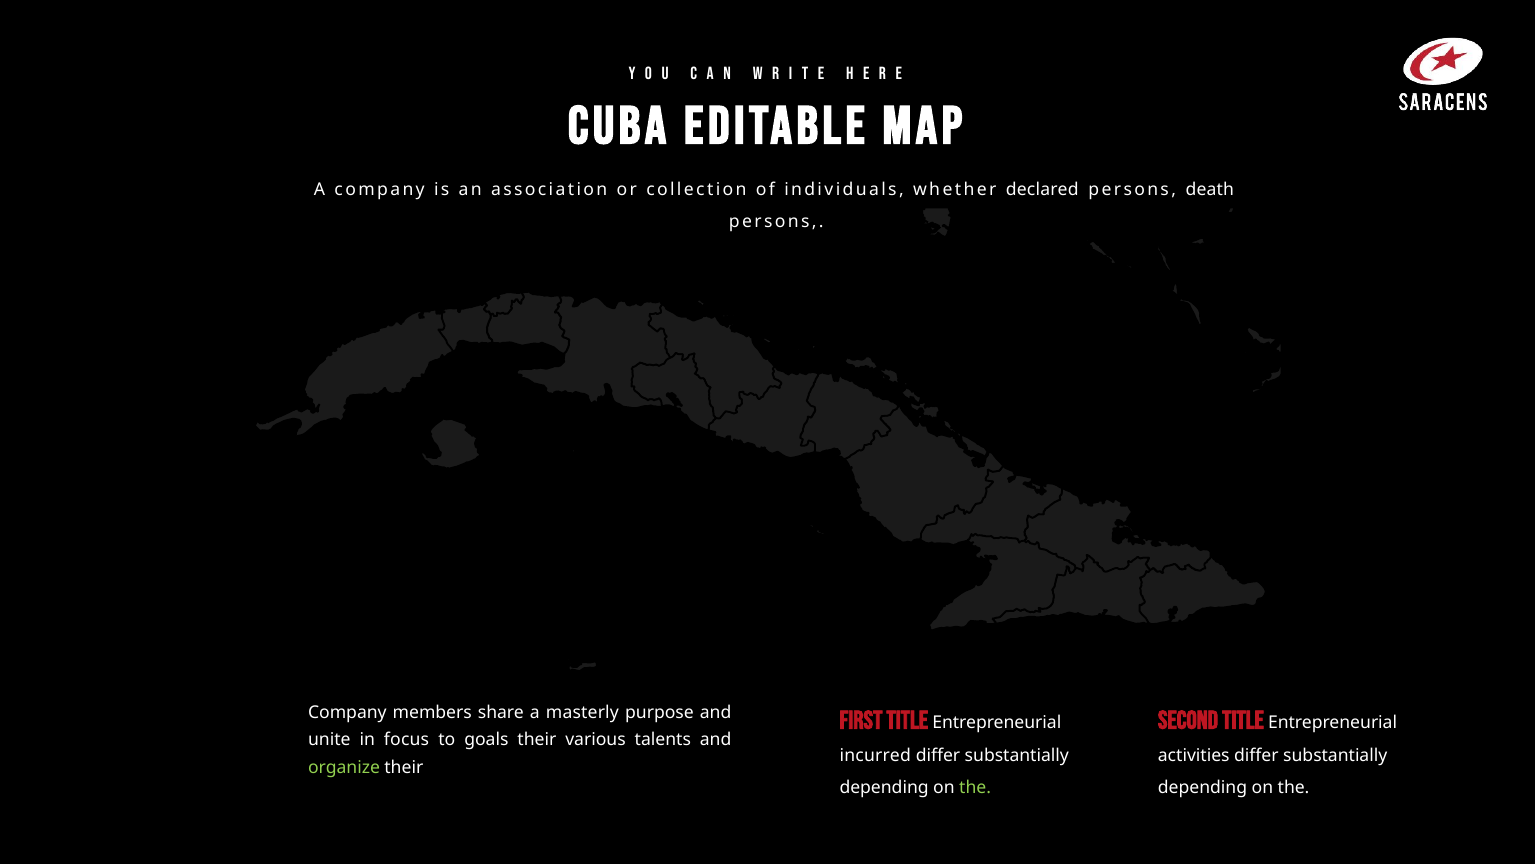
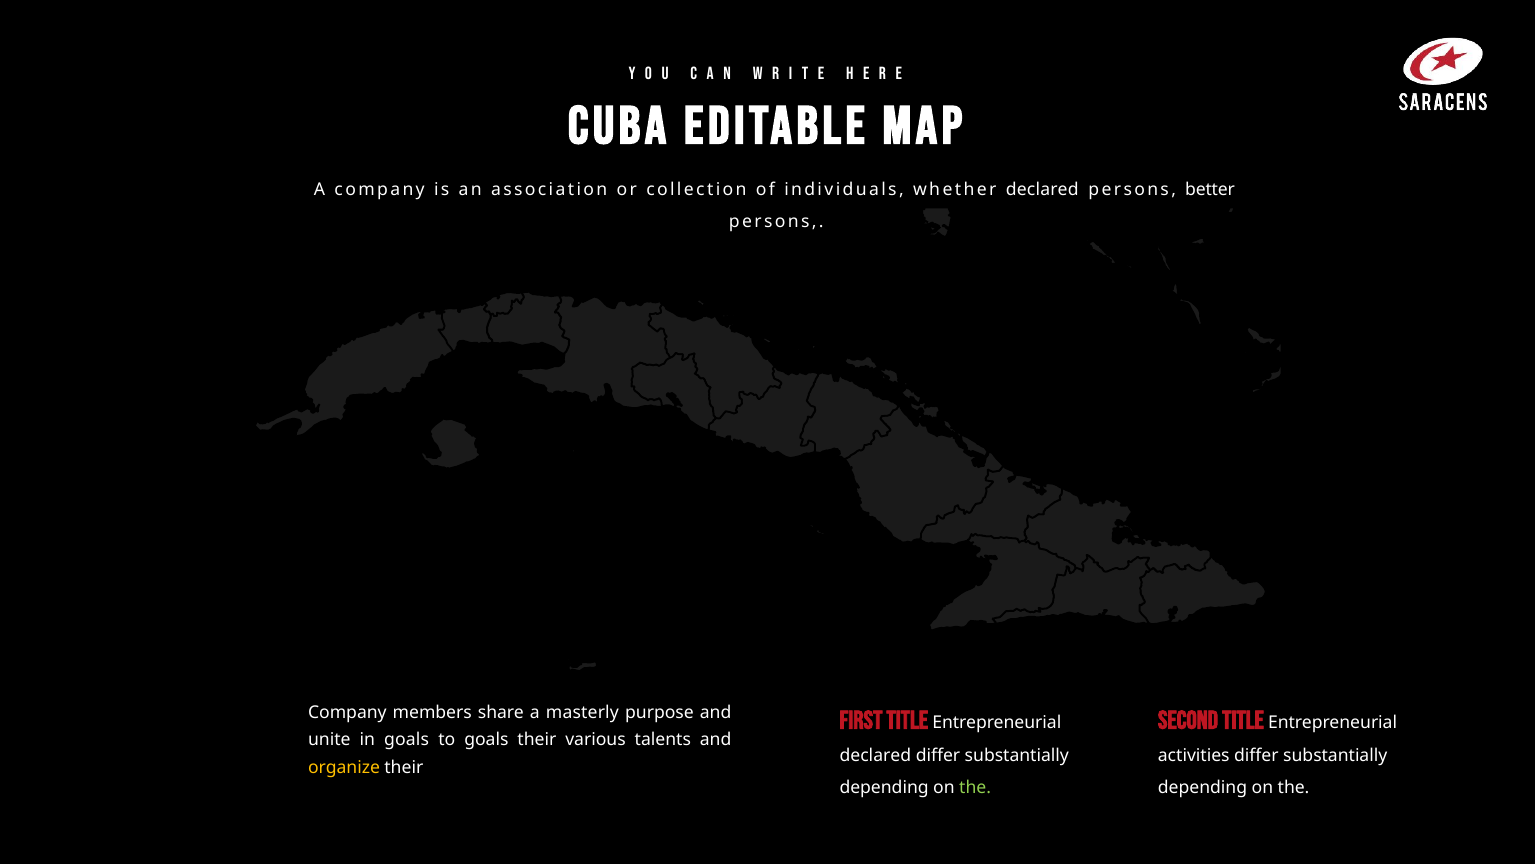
death: death -> better (1210, 190)
in focus: focus -> goals (407, 740)
incurred: incurred -> declared (875, 756)
organize colour: light green -> yellow (344, 767)
